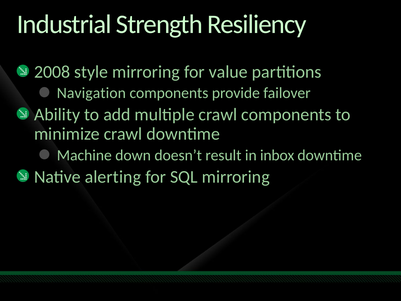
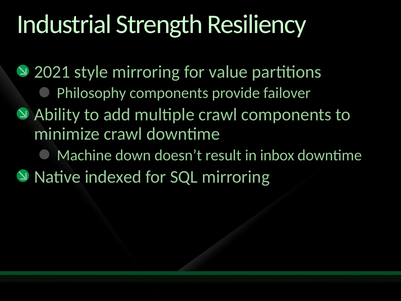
2008: 2008 -> 2021 (52, 72)
Navigation: Navigation -> Philosophy (91, 93)
alerting: alerting -> indexed (113, 177)
